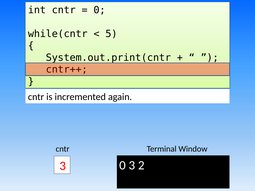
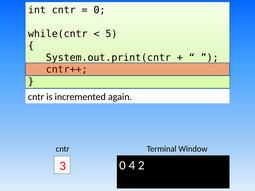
0 3: 3 -> 4 (132, 165)
